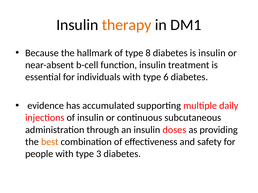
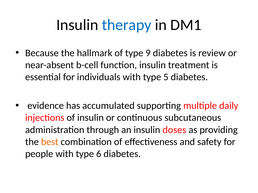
therapy colour: orange -> blue (127, 25)
8: 8 -> 9 (148, 53)
is insulin: insulin -> review (212, 53)
6: 6 -> 5 (166, 77)
3: 3 -> 6 (99, 154)
